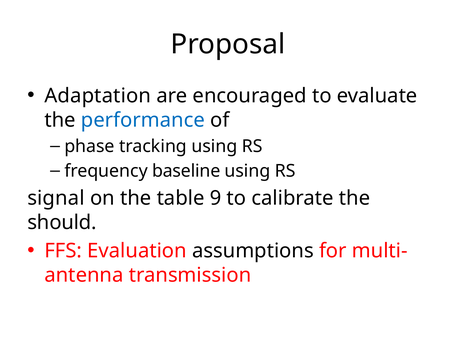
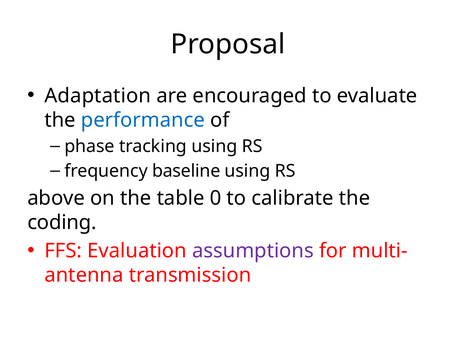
signal: signal -> above (56, 198)
9: 9 -> 0 (216, 198)
should: should -> coding (62, 222)
assumptions colour: black -> purple (253, 251)
